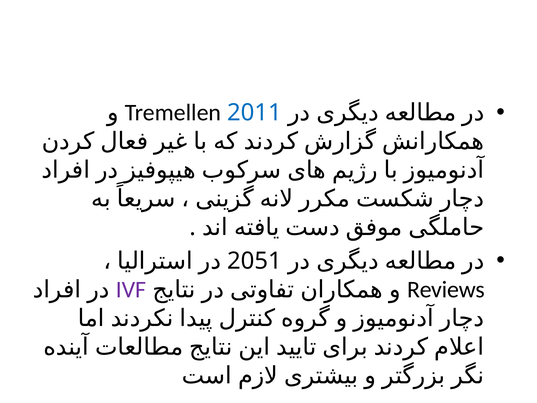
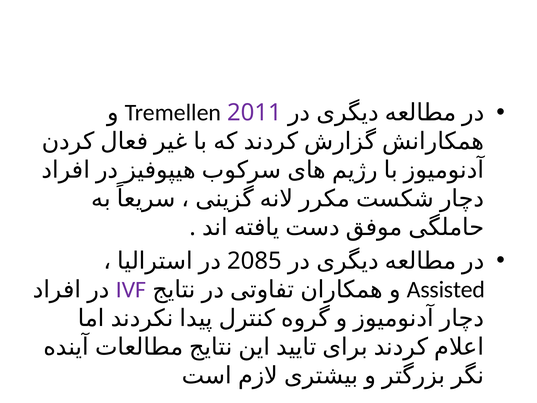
2011 colour: blue -> purple (255, 113)
2051: 2051 -> 2085 (255, 261)
Reviews: Reviews -> Assisted (446, 289)
